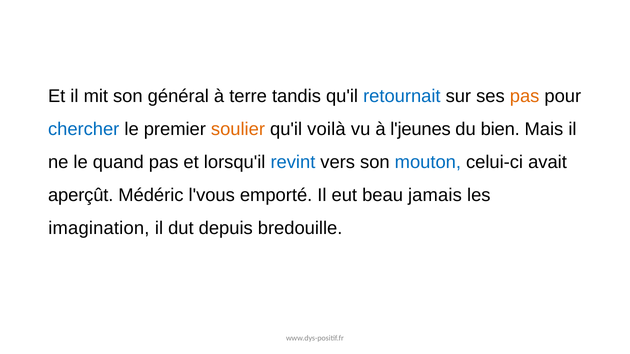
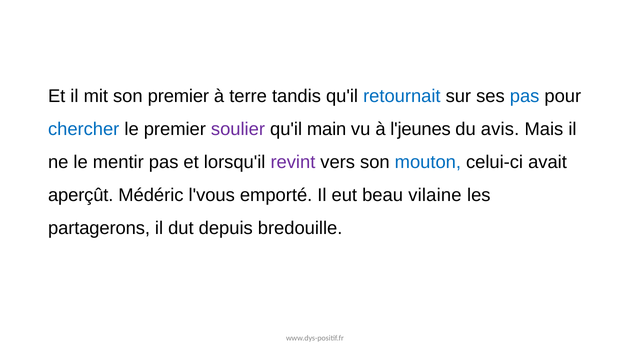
son général: général -> premier (178, 96)
pas colour: orange -> blue (525, 96)
soulier colour: orange -> purple (238, 129)
voilà: voilà -> main (327, 129)
bien: bien -> avis (500, 129)
quand: quand -> mentir (118, 162)
revint colour: blue -> purple (293, 162)
jamais: jamais -> vilaine (435, 195)
imagination: imagination -> partagerons (99, 228)
